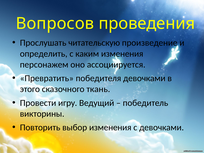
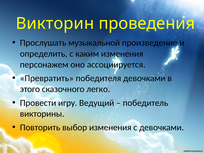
Вопросов: Вопросов -> Викторин (55, 23)
читательскую: читательскую -> музыкальной (94, 43)
ткань: ткань -> легко (98, 89)
